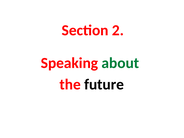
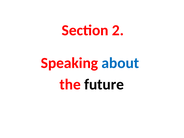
about colour: green -> blue (120, 63)
